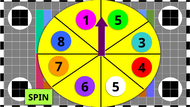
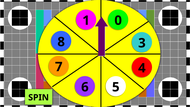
1 5: 5 -> 0 (118, 20)
